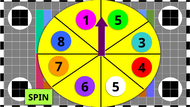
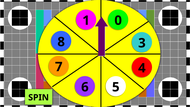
1 5: 5 -> 0 (118, 20)
